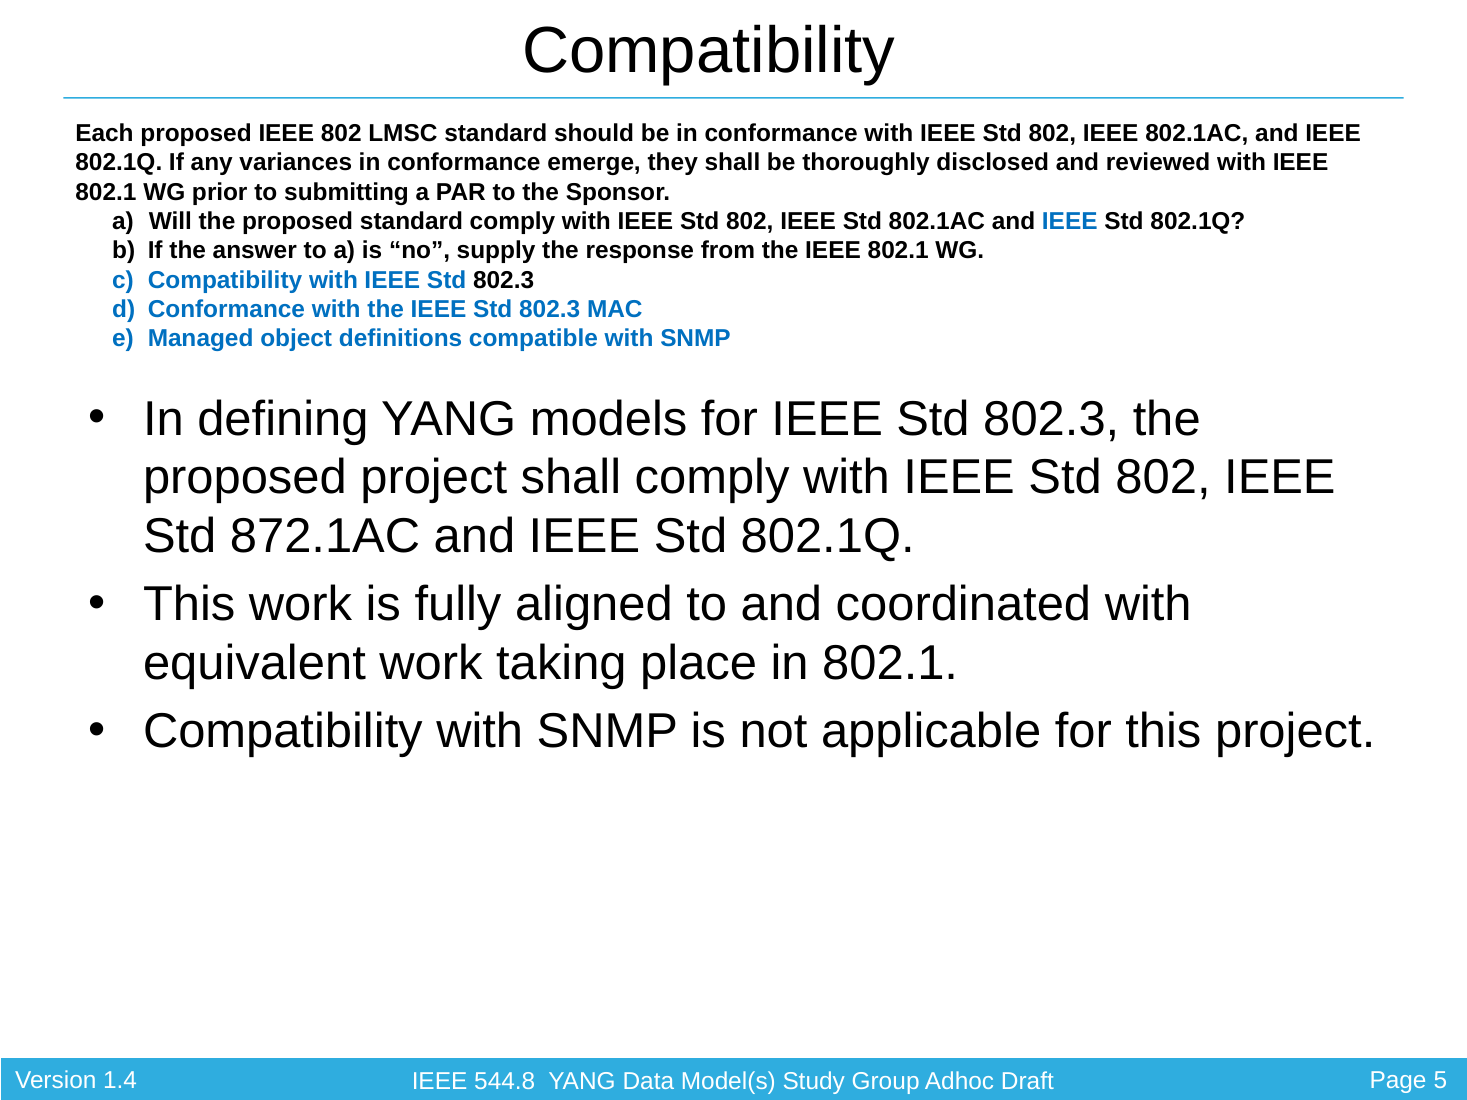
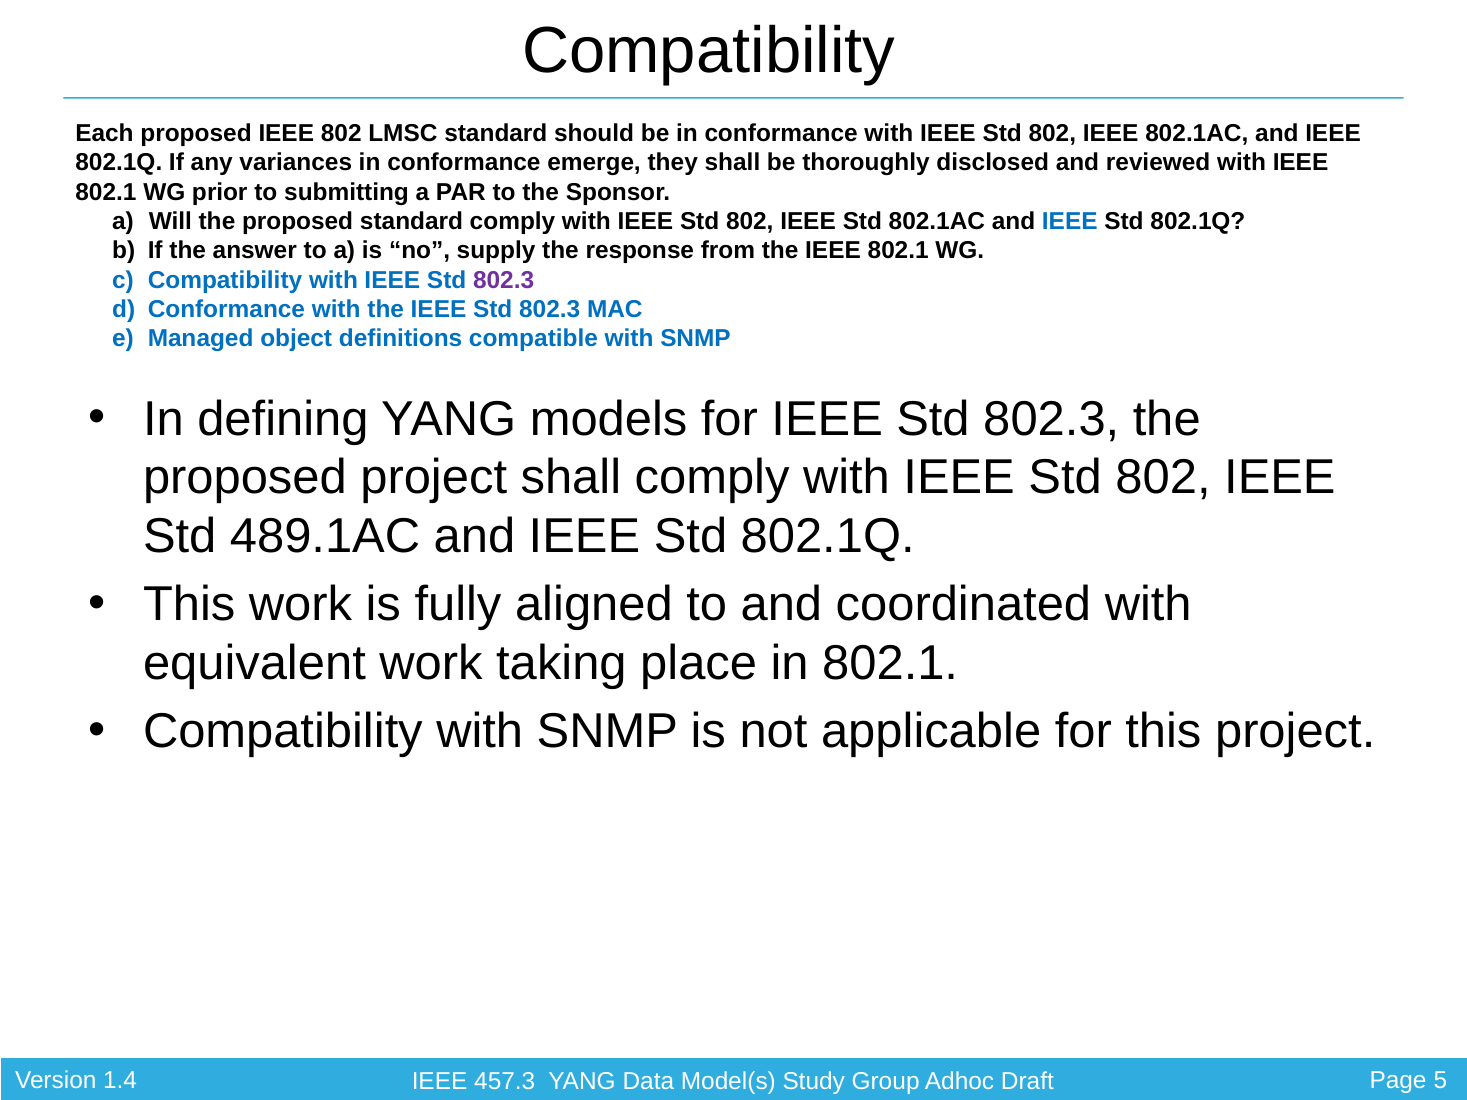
802.3 colour: black -> purple (504, 280)
872.1AC: 872.1AC -> 489.1AC (325, 536)
544.8: 544.8 -> 457.3 (505, 1082)
